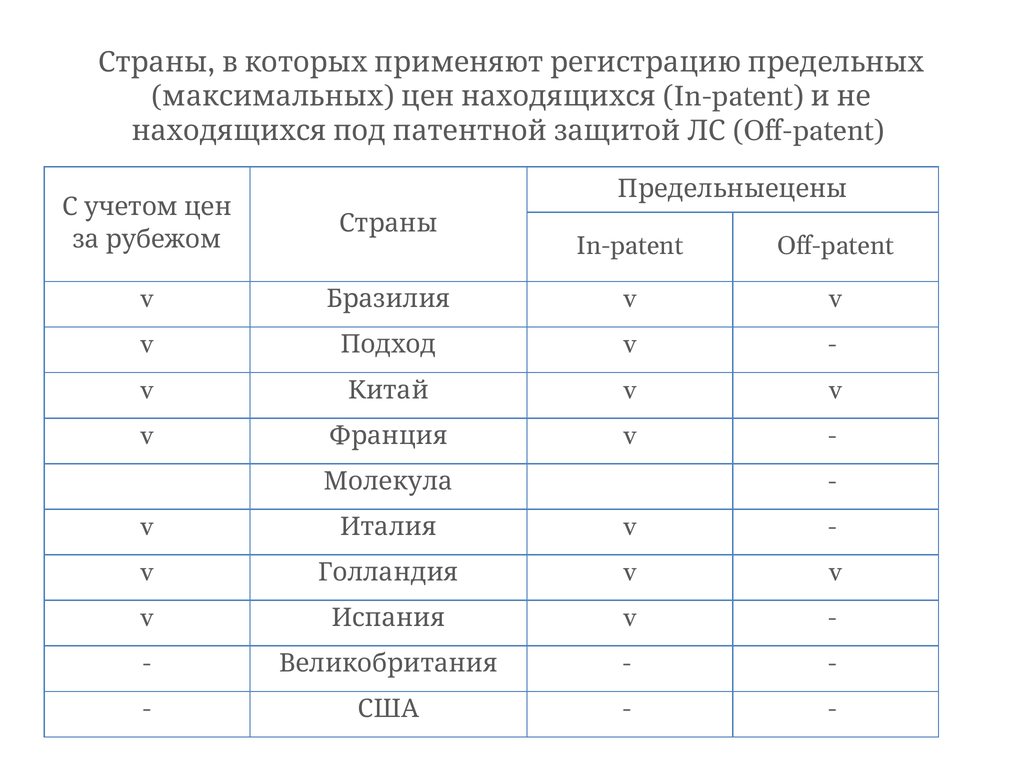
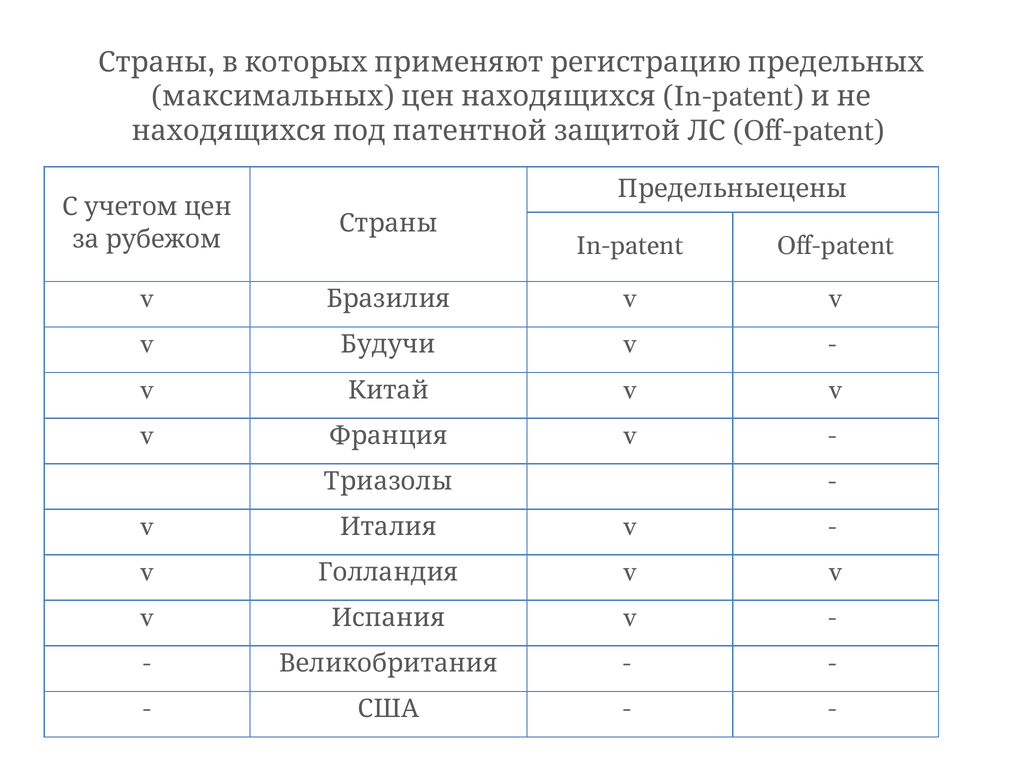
Подход: Подход -> Будучи (388, 345)
Молекула: Молекула -> Триазолы (388, 481)
